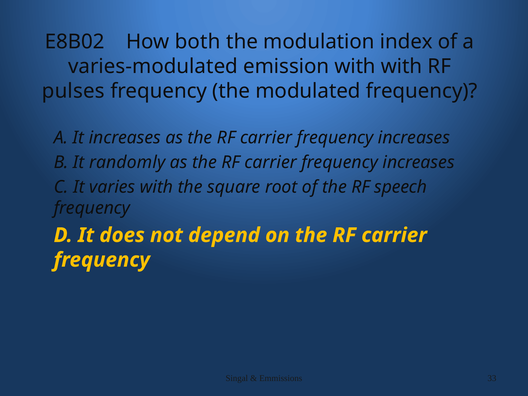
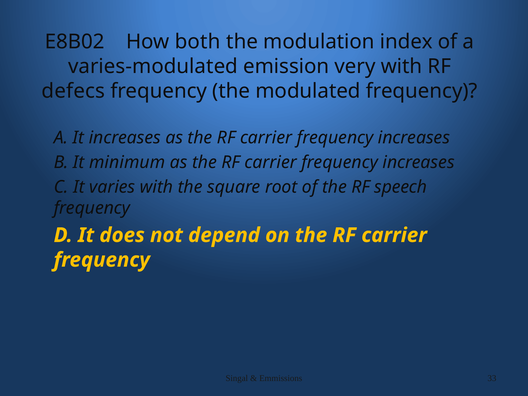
emission with: with -> very (355, 67)
pulses: pulses -> defecs (73, 91)
randomly: randomly -> minimum (127, 162)
